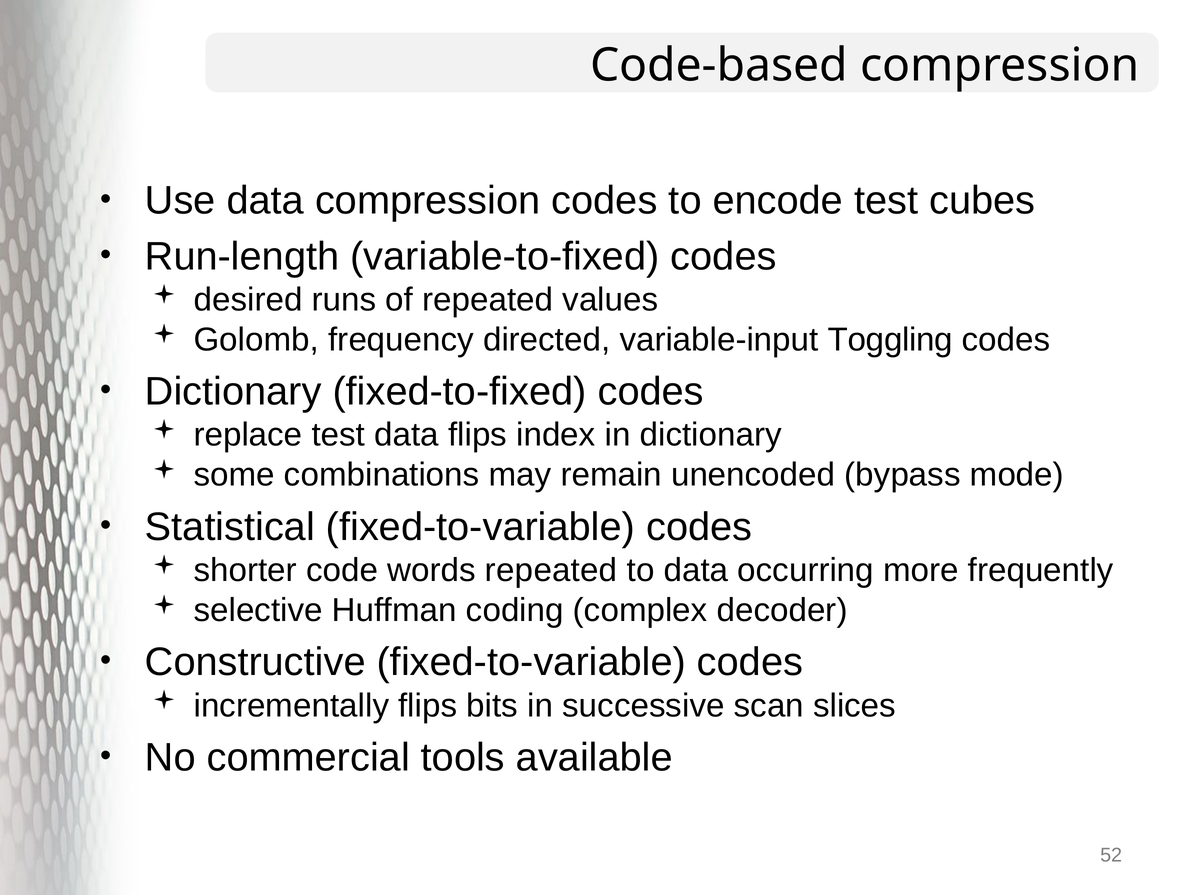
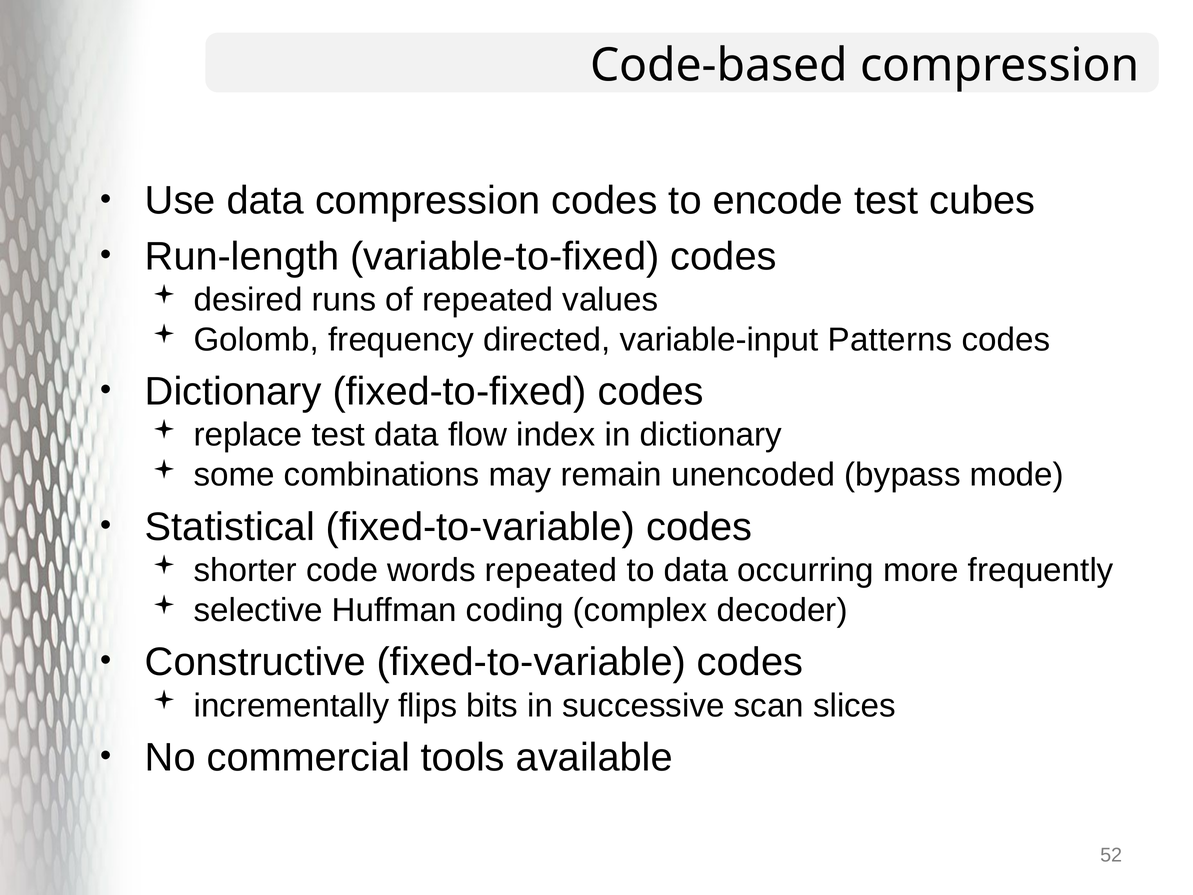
Toggling: Toggling -> Patterns (890, 339)
data flips: flips -> flow (478, 435)
